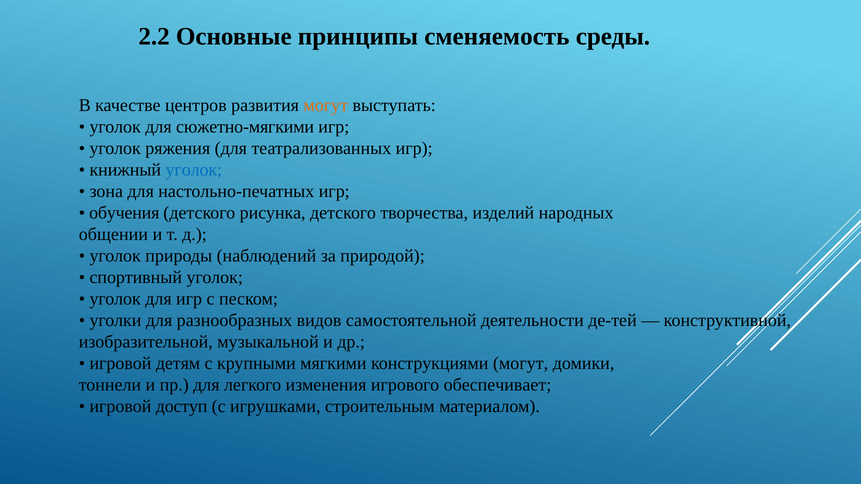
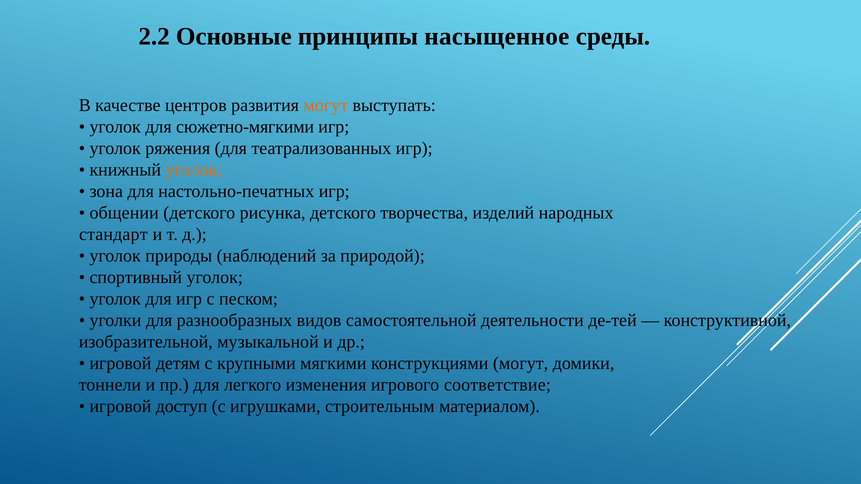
сменяемость: сменяемость -> насыщенное (497, 37)
уголок colour: blue -> orange (194, 170)
обучения: обучения -> общении (124, 213)
общении: общении -> стандарт (113, 234)
обеспечивает: обеспечивает -> соответствие (497, 385)
